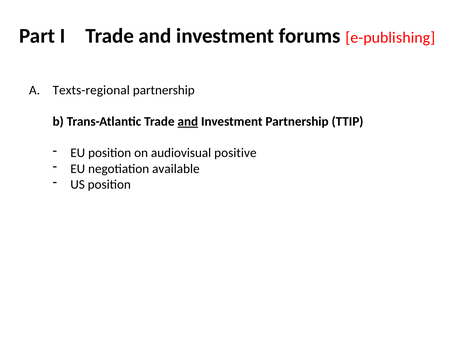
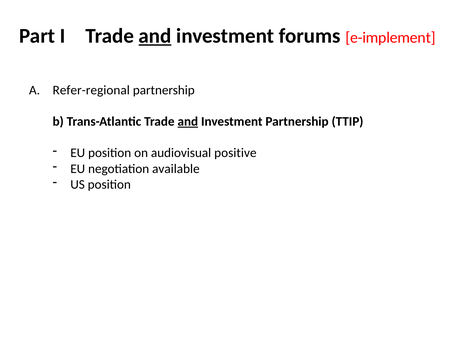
and underline: none -> present (155, 36)
e-publishing: e-publishing -> e-implement (391, 38)
Texts-regional: Texts-regional -> Refer-regional (91, 90)
